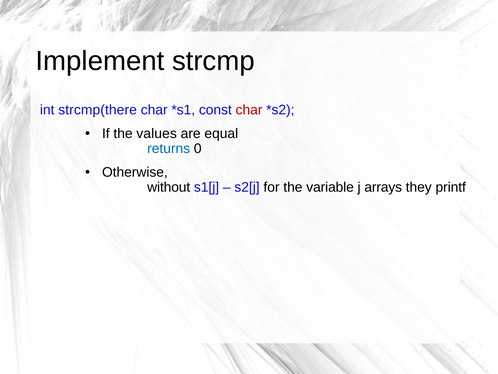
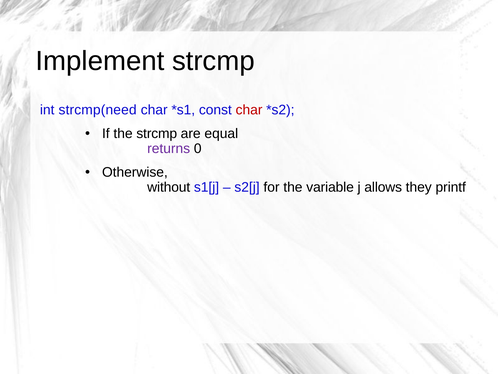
strcmp(there: strcmp(there -> strcmp(need (98, 110)
the values: values -> strcmp (157, 133)
returns colour: blue -> purple (169, 148)
arrays: arrays -> allows (383, 187)
